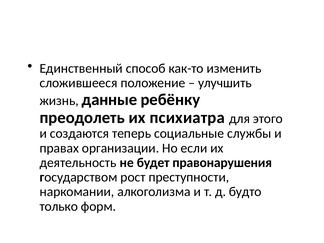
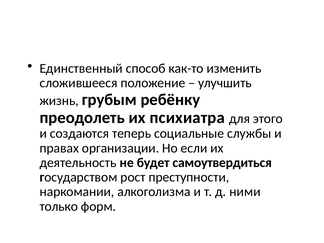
данные: данные -> грубым (109, 100)
правонарушения: правонарушения -> самоутвердиться (222, 163)
будто: будто -> ними (245, 192)
